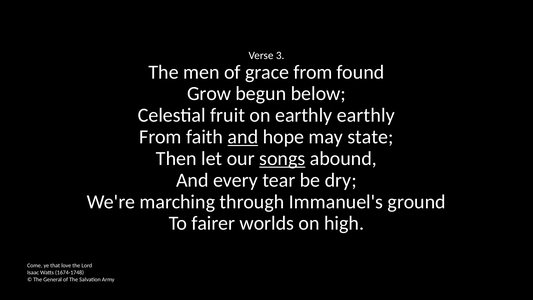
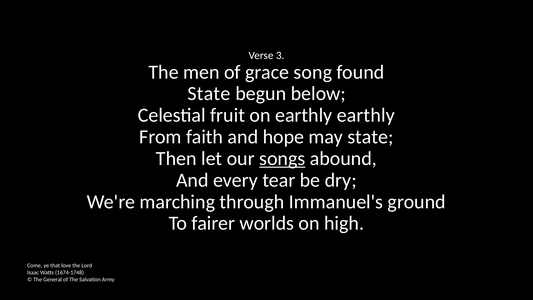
grace from: from -> song (313, 72)
Grow: Grow -> State (209, 94)
and underline: present -> none (243, 137)
